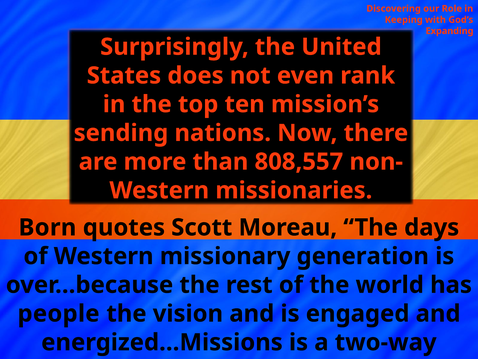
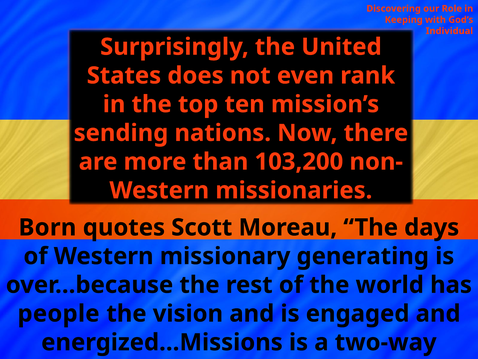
Expanding: Expanding -> Individual (449, 31)
808,557: 808,557 -> 103,200 (299, 162)
generation: generation -> generating (363, 256)
